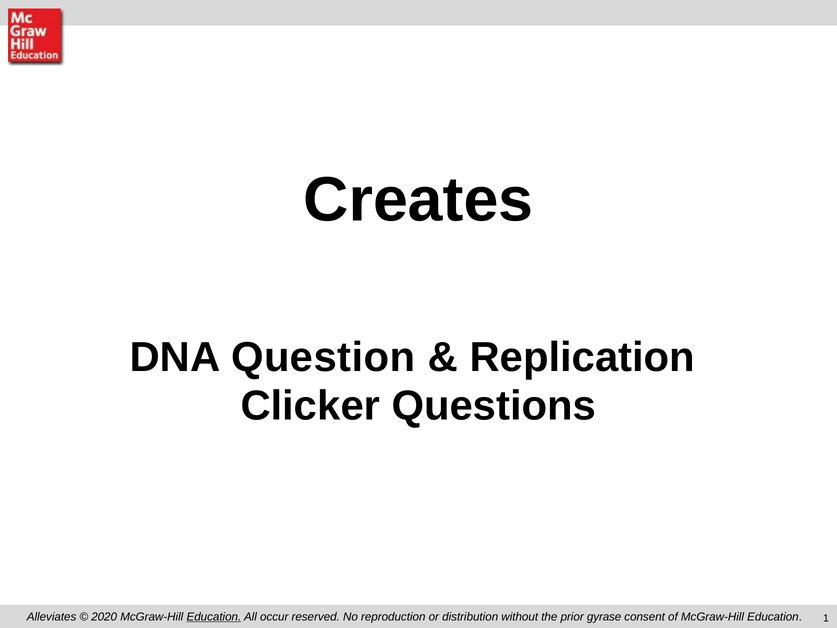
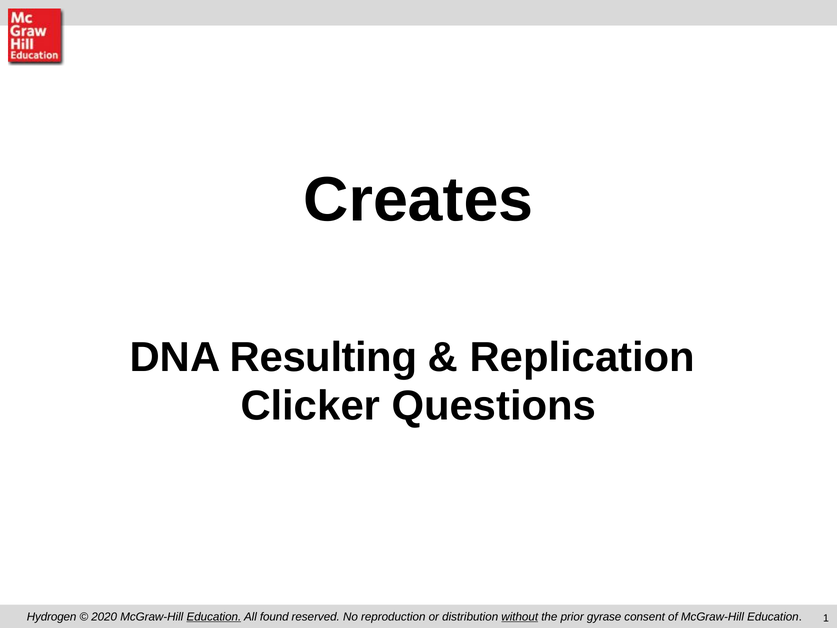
Question: Question -> Resulting (324, 357)
Alleviates: Alleviates -> Hydrogen (52, 617)
occur: occur -> found (274, 617)
without underline: none -> present (520, 617)
